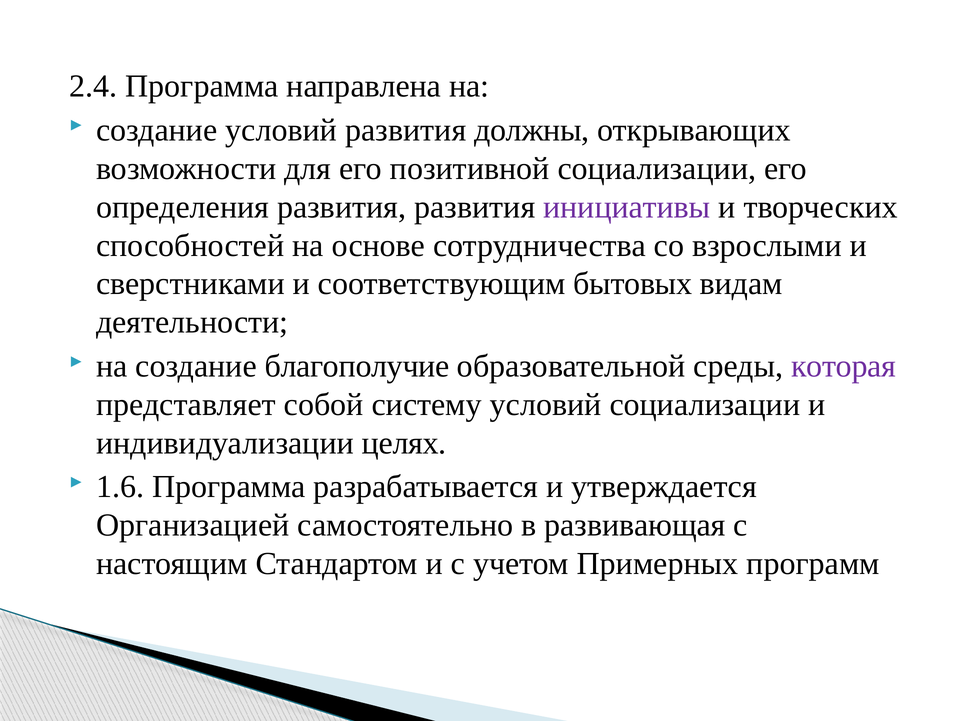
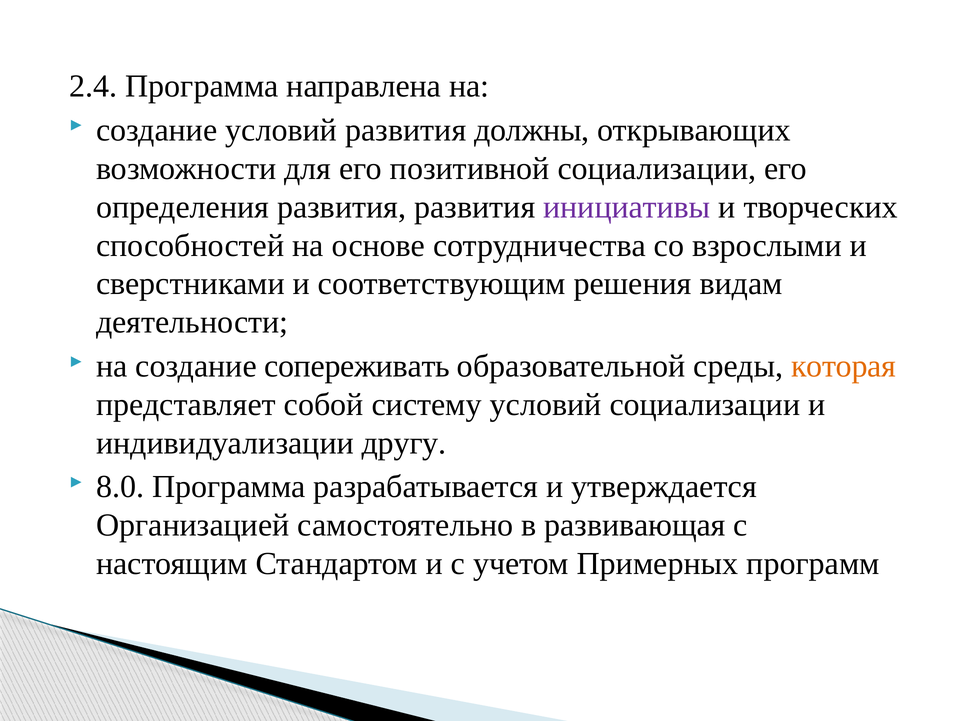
бытовых: бытовых -> решения (633, 284)
благополучие: благополучие -> сопереживать (357, 366)
которая colour: purple -> orange (844, 366)
целях: целях -> другу (404, 443)
1.6: 1.6 -> 8.0 (120, 487)
